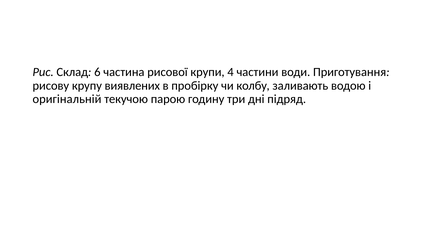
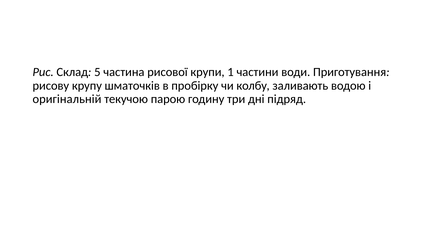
6: 6 -> 5 (97, 72)
4: 4 -> 1 (231, 72)
виявлених: виявлених -> шматочків (132, 86)
